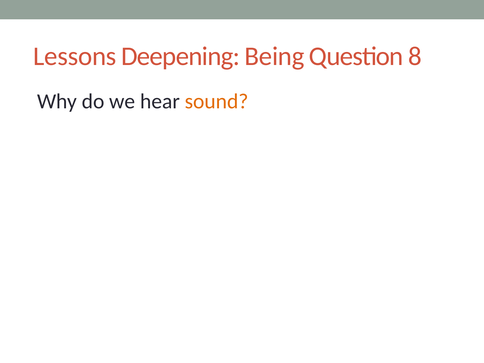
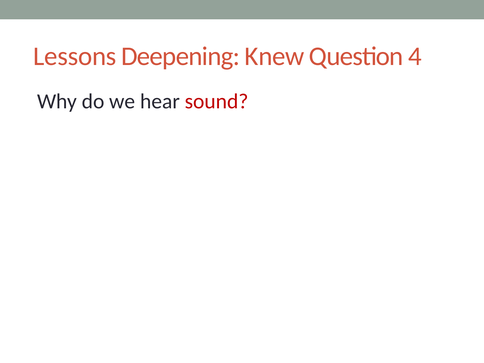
Being: Being -> Knew (275, 56)
8: 8 -> 4 (415, 56)
sound colour: orange -> red (217, 102)
